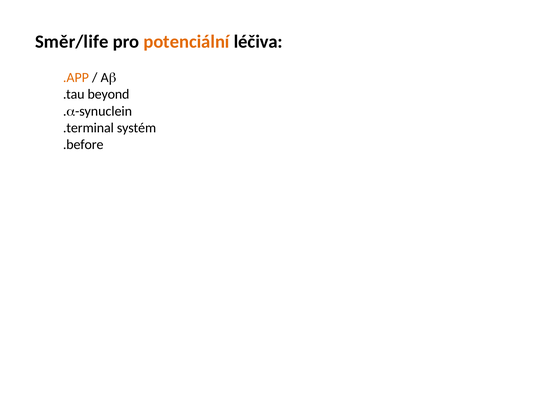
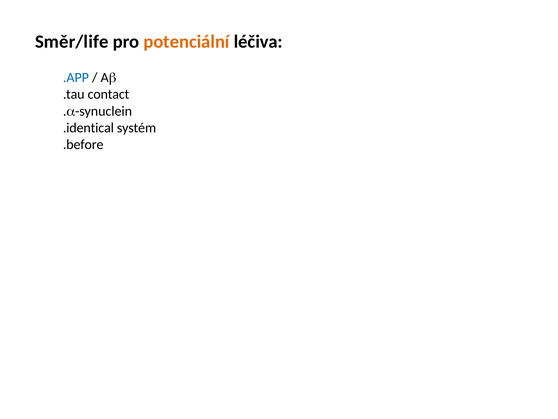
.APP colour: orange -> blue (76, 77)
beyond: beyond -> contact (108, 94)
.terminal: .terminal -> .identical (88, 128)
